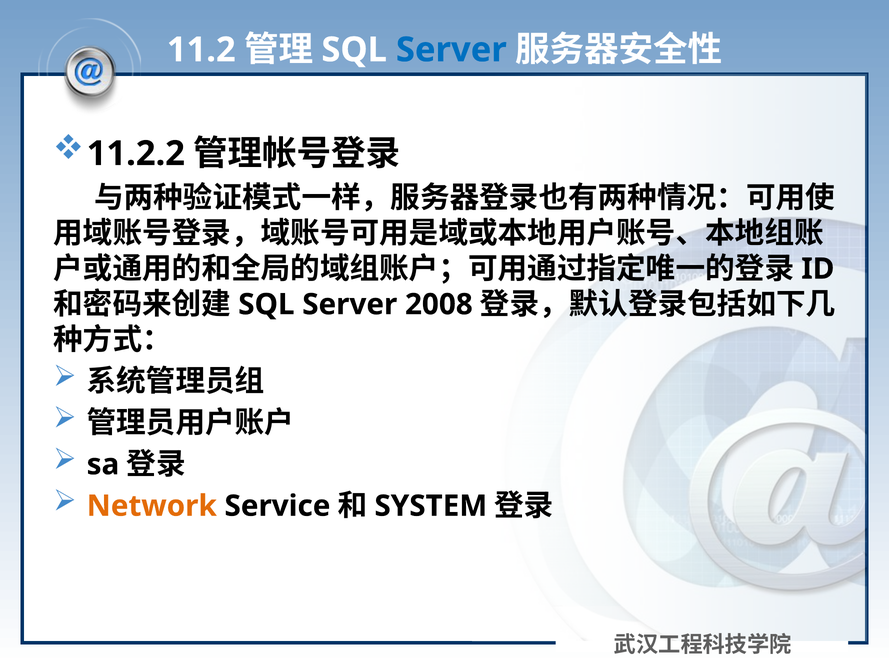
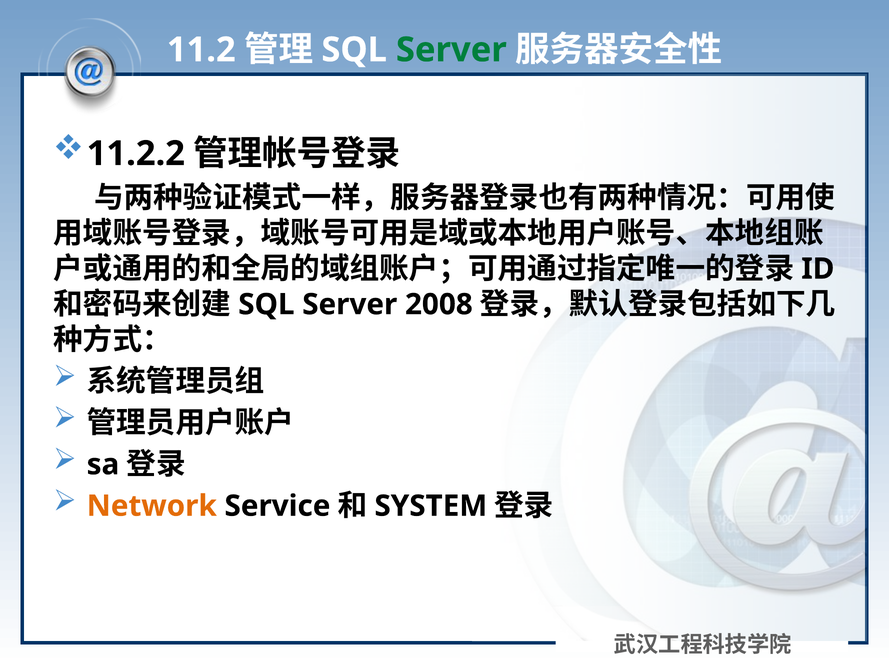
Server colour: blue -> green (451, 50)
